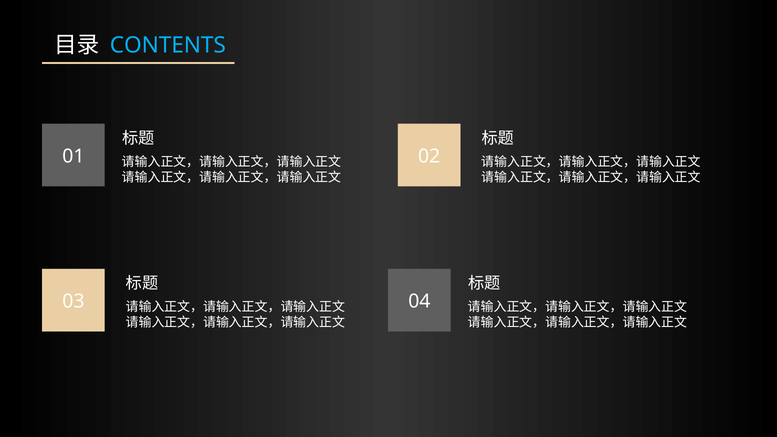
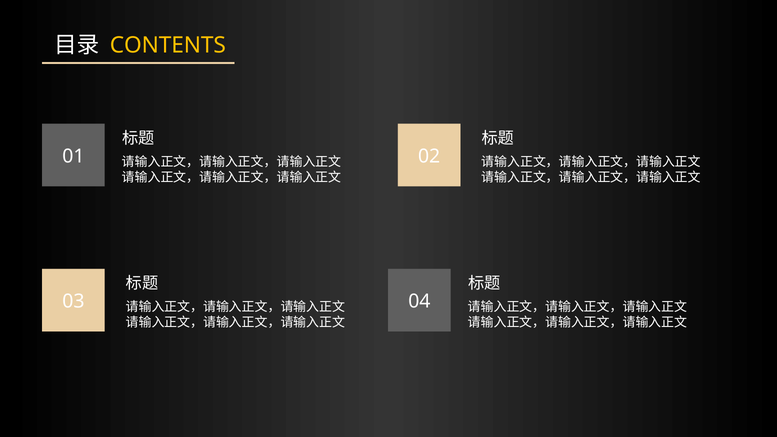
CONTENTS colour: light blue -> yellow (168, 45)
